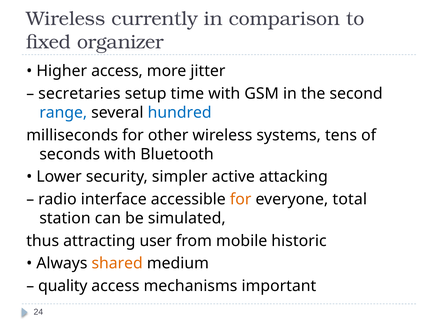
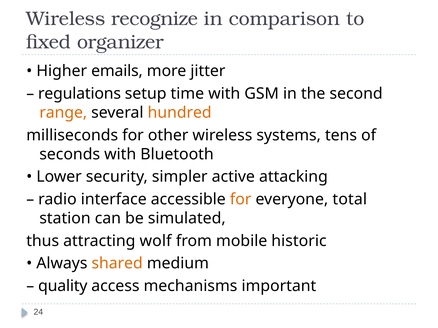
currently: currently -> recognize (155, 19)
Higher access: access -> emails (117, 71)
secretaries: secretaries -> regulations (80, 94)
range colour: blue -> orange (63, 113)
hundred colour: blue -> orange (180, 113)
user: user -> wolf (156, 241)
